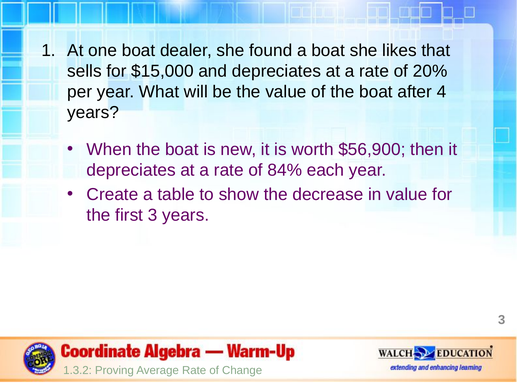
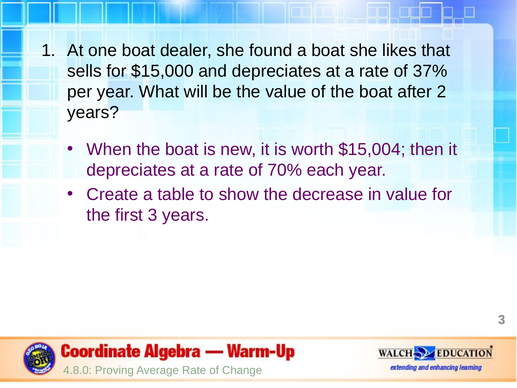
20%: 20% -> 37% (430, 71)
4: 4 -> 2 (442, 92)
$56,900: $56,900 -> $15,004 (372, 149)
84%: 84% -> 70% (285, 170)
1.3.2: 1.3.2 -> 4.8.0 (78, 370)
